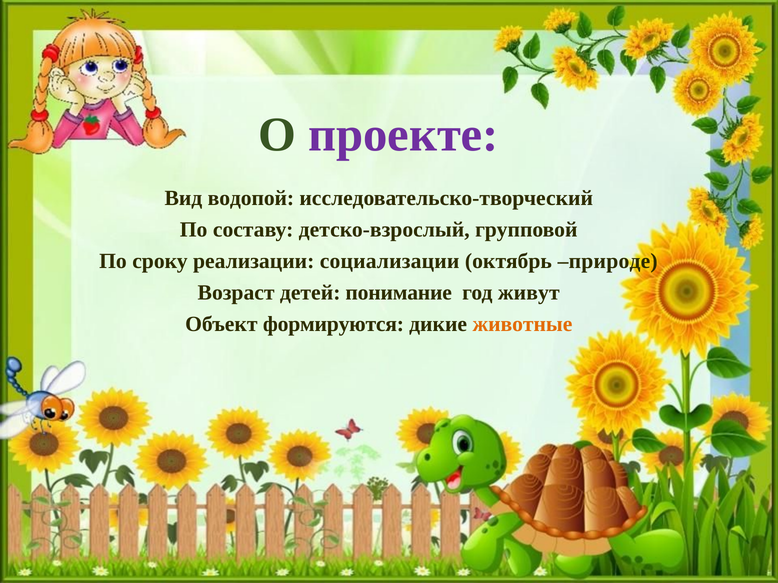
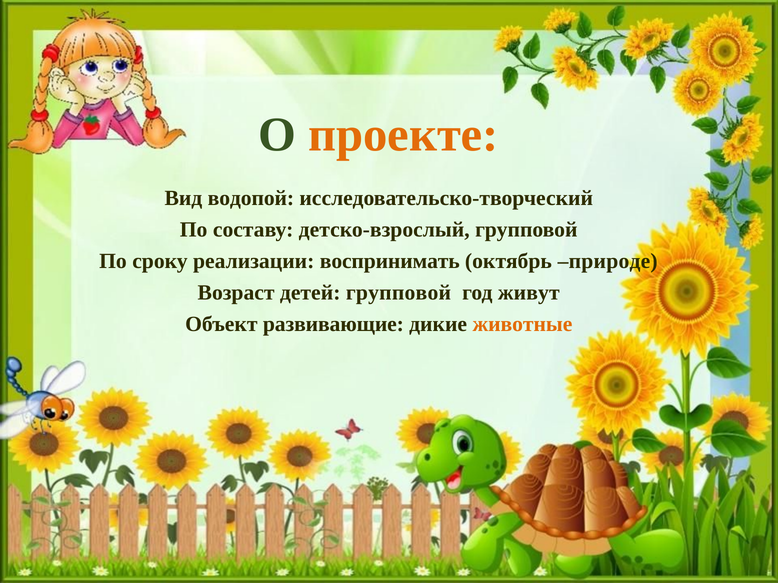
проекте colour: purple -> orange (403, 135)
социализации: социализации -> воспринимать (390, 261)
детей понимание: понимание -> групповой (398, 293)
формируются: формируются -> развивающие (333, 324)
